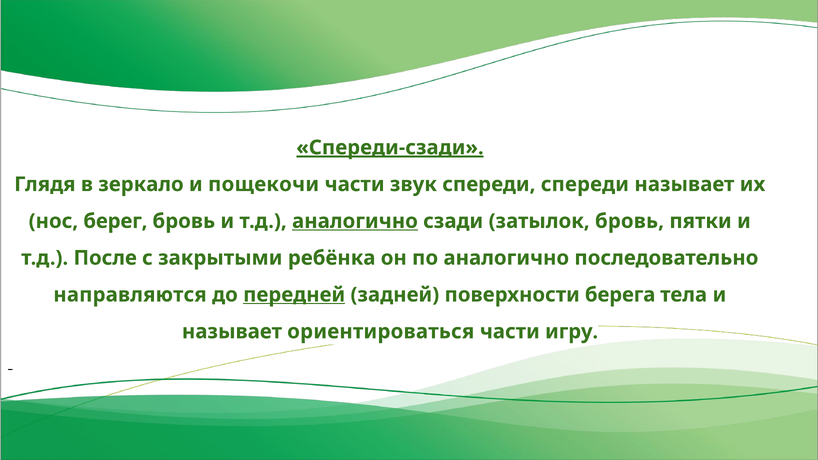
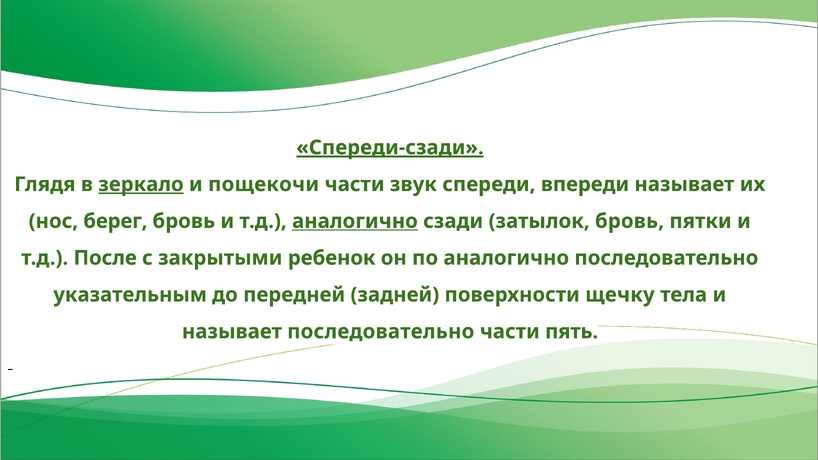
зеркало underline: none -> present (141, 184)
спереди спереди: спереди -> впереди (585, 184)
ребёнка: ребёнка -> ребенок (332, 258)
направляются: направляются -> указательным (130, 295)
передней underline: present -> none (294, 295)
берега: берега -> щечку (620, 295)
называет ориентироваться: ориентироваться -> последовательно (381, 332)
игру: игру -> пять (572, 332)
